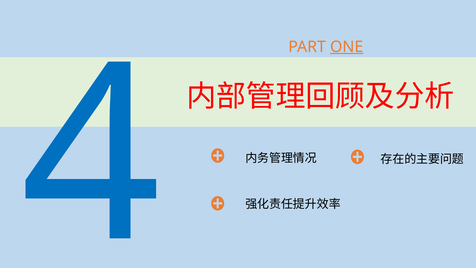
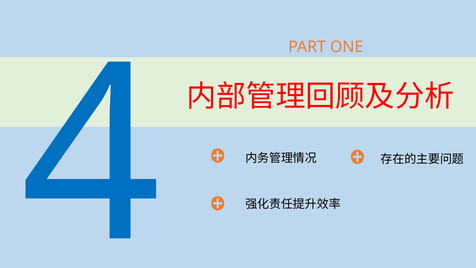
ONE underline: present -> none (347, 47)
